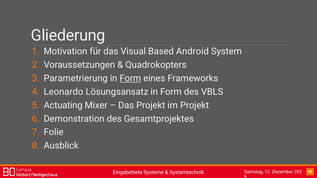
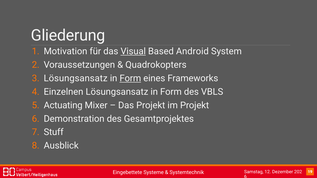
Visual underline: none -> present (133, 51)
Parametrierung: Parametrierung -> Lösungsansatz (76, 78)
Leonardo: Leonardo -> Einzelnen (64, 92)
Folie: Folie -> Stuff (54, 132)
